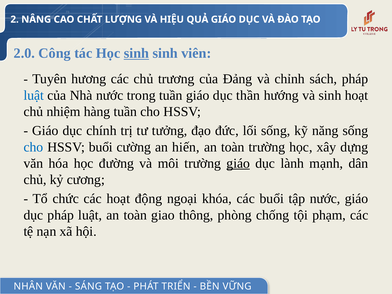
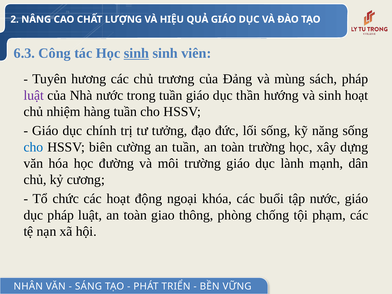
2.0: 2.0 -> 6.3 (24, 53)
chỉnh: chỉnh -> mùng (290, 79)
luật colour: blue -> purple (34, 95)
HSSV buổi: buổi -> biên (101, 147)
an hiến: hiến -> tuần (186, 147)
giáo underline: present -> none (238, 163)
